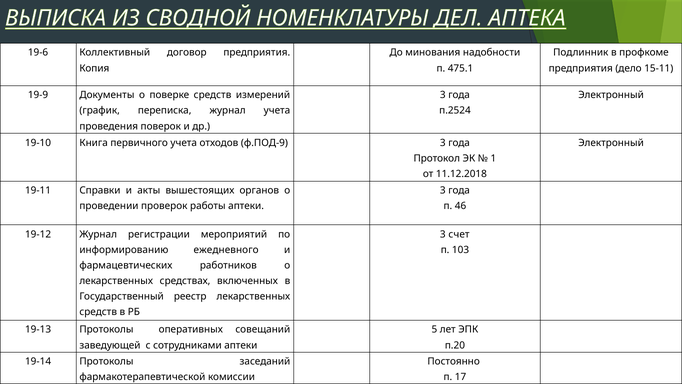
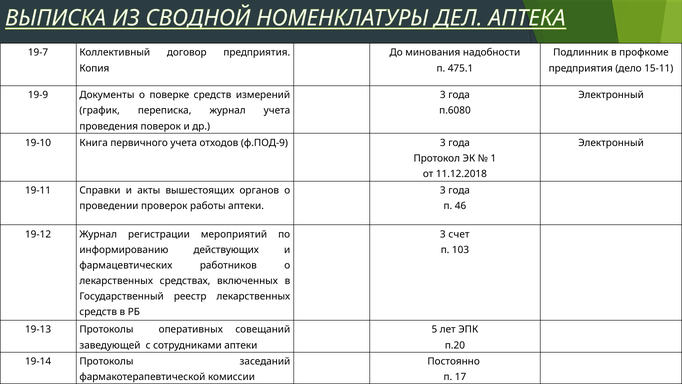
19-6: 19-6 -> 19-7 (38, 53)
п.2524: п.2524 -> п.6080 (455, 111)
ежедневного: ежедневного -> действующих (226, 250)
